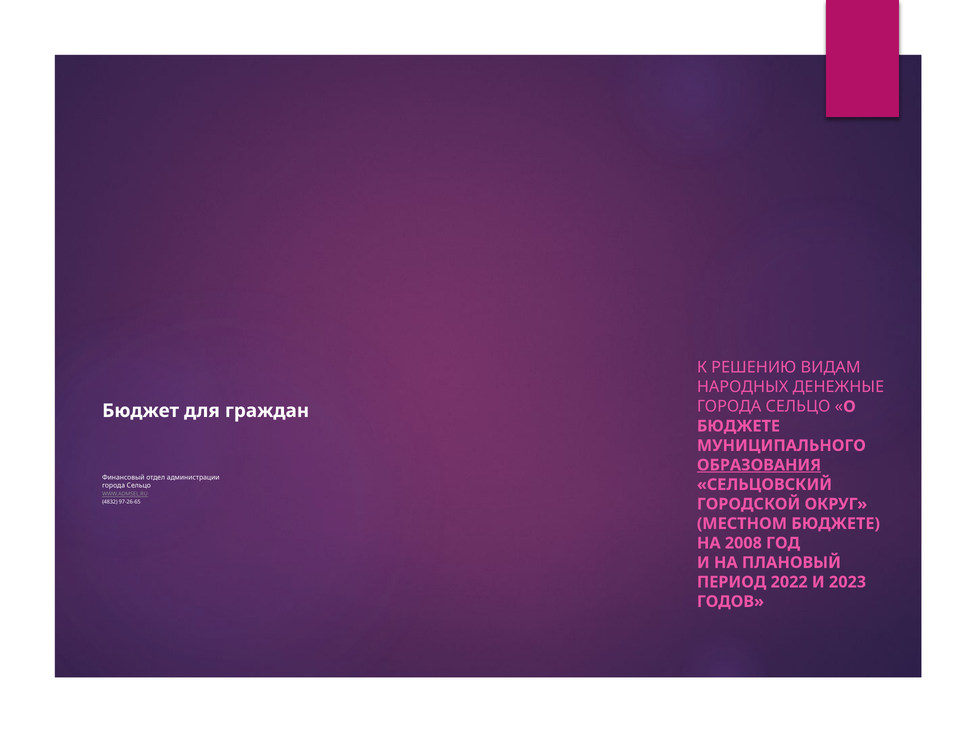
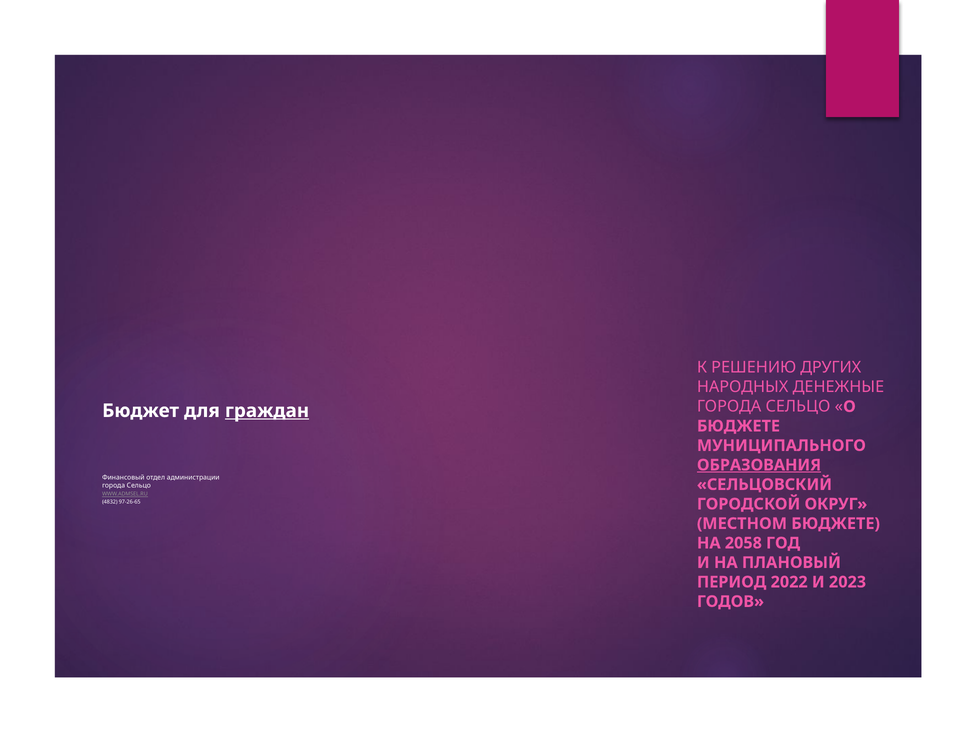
ВИДАМ: ВИДАМ -> ДРУГИХ (831, 368)
граждан underline: none -> present (267, 411)
2008: 2008 -> 2058 (743, 543)
